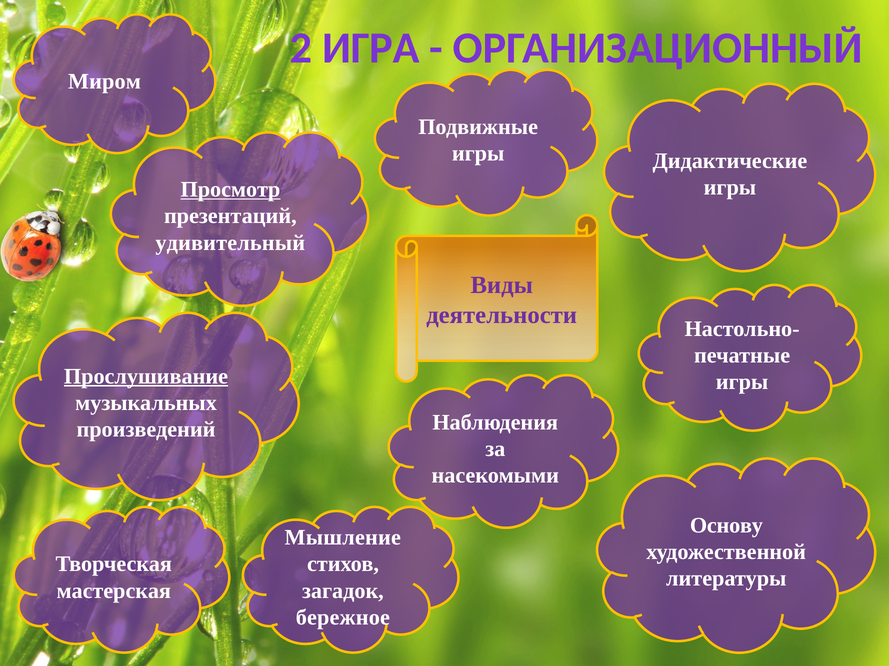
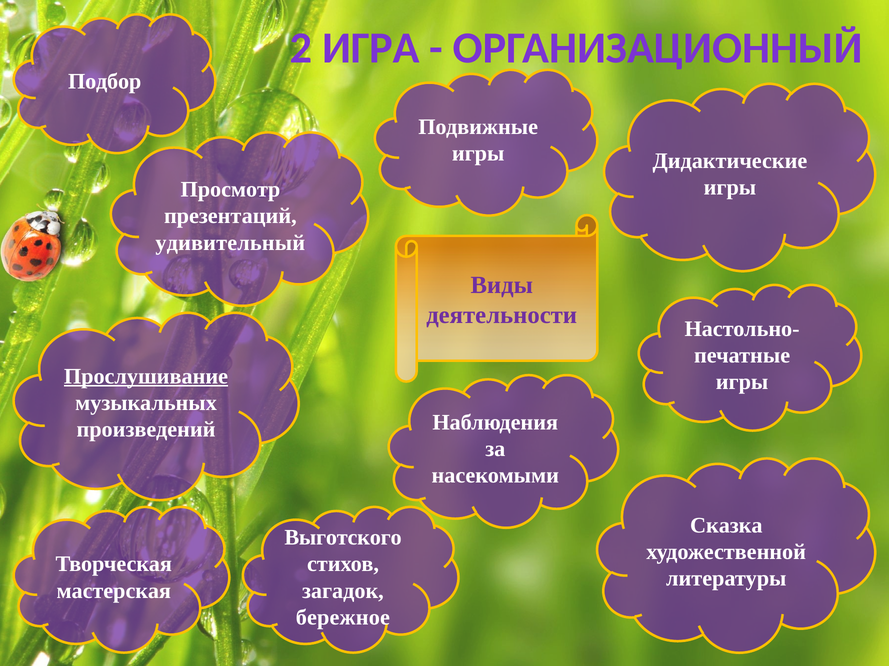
Миром: Миром -> Подбор (105, 82)
Просмотр underline: present -> none (230, 190)
Основу: Основу -> Сказка (726, 526)
Мышление: Мышление -> Выготского (343, 538)
